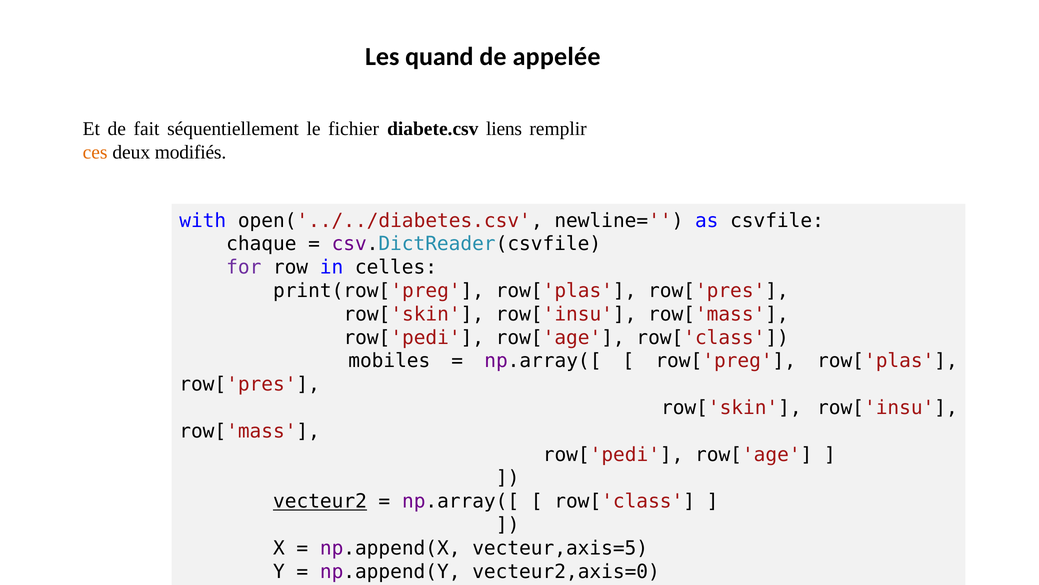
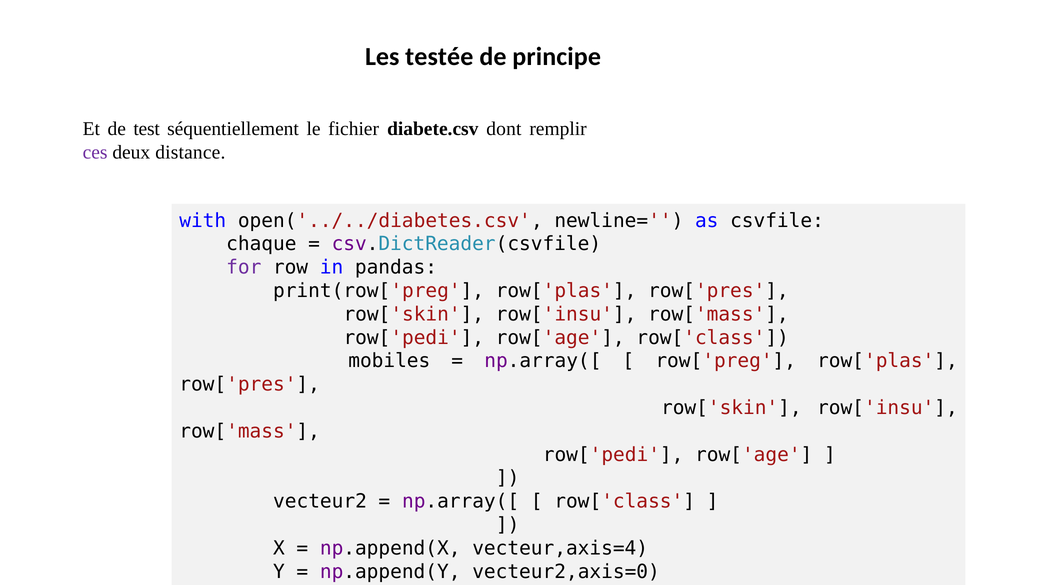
quand: quand -> testée (439, 57)
appelée: appelée -> principe (557, 57)
fait: fait -> test (147, 129)
liens: liens -> dont (504, 129)
ces colour: orange -> purple (95, 152)
modifiés: modifiés -> distance (190, 152)
celles: celles -> pandas (396, 267)
vecteur2 underline: present -> none (320, 501)
vecteur,axis=5: vecteur,axis=5 -> vecteur,axis=4 (560, 548)
